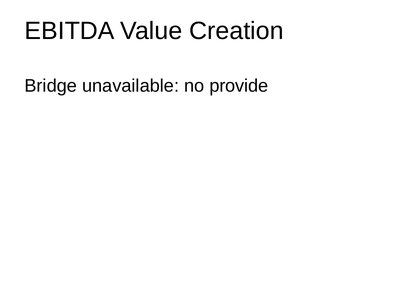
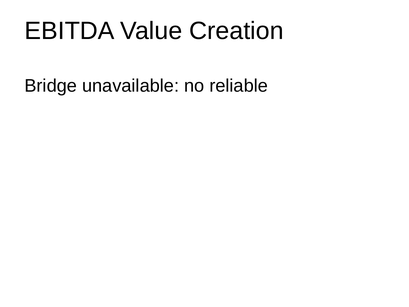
provide: provide -> reliable (239, 86)
